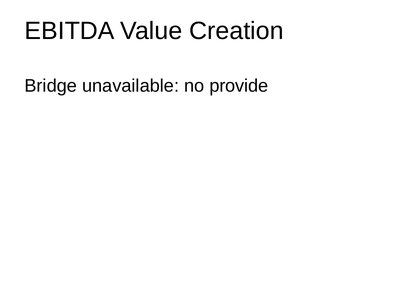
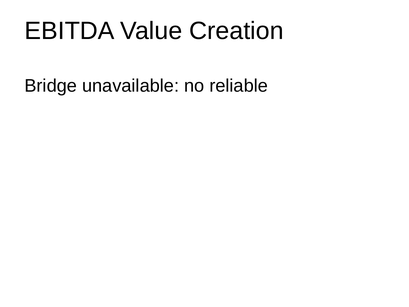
provide: provide -> reliable (239, 86)
